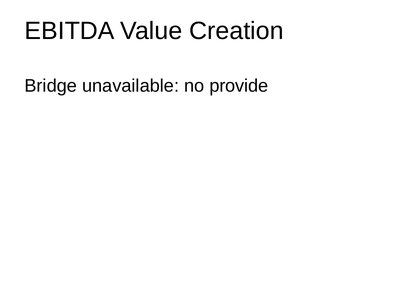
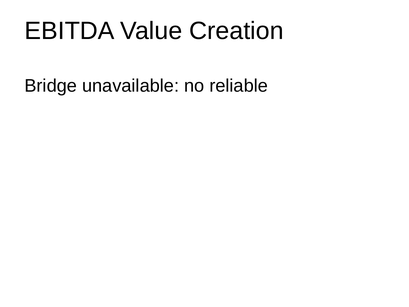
provide: provide -> reliable (239, 86)
